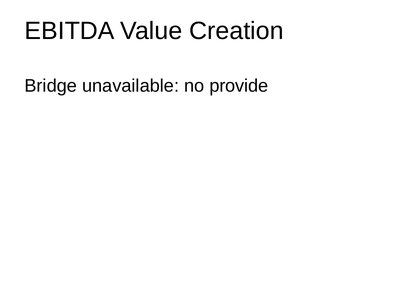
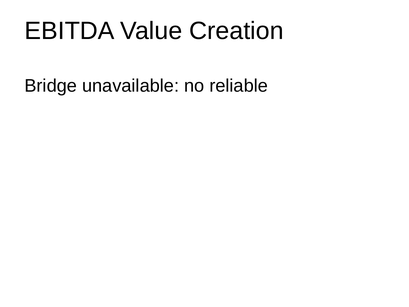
provide: provide -> reliable (239, 86)
